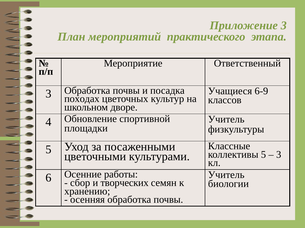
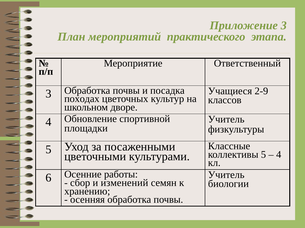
6-9: 6-9 -> 2-9 (261, 91)
3: 3 -> 4 (279, 155)
творческих: творческих -> изменений (124, 183)
